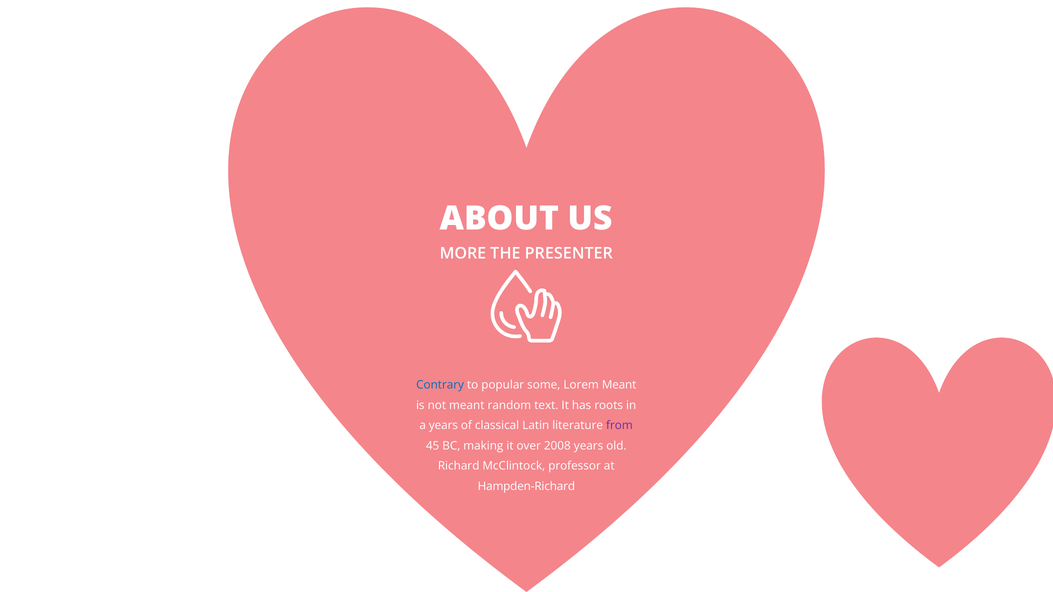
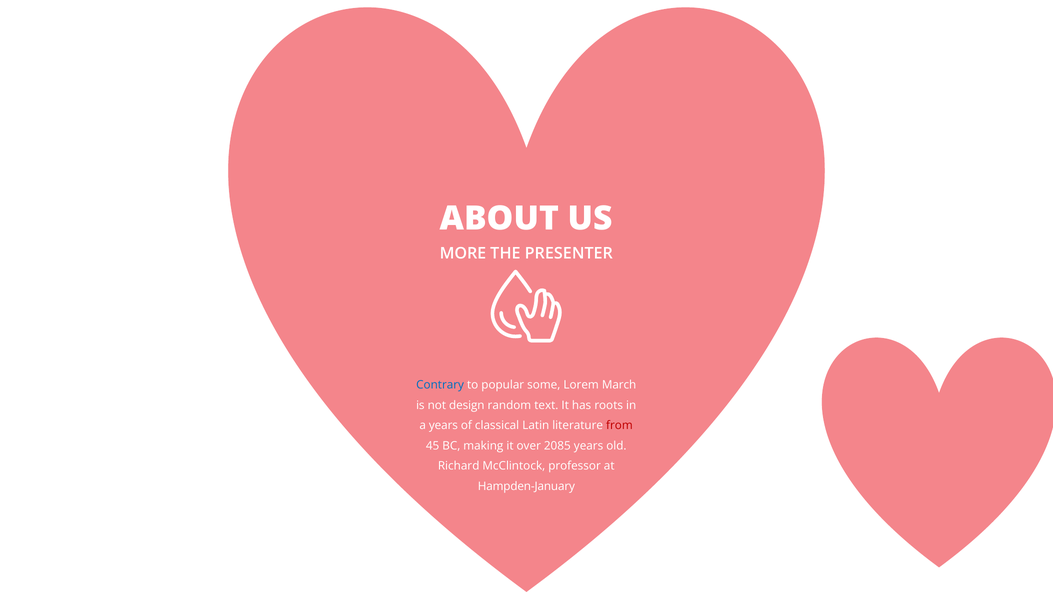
Lorem Meant: Meant -> March (619, 385)
not meant: meant -> design (467, 405)
from colour: purple -> red (619, 426)
2008: 2008 -> 2085 (557, 446)
Hampden-Richard: Hampden-Richard -> Hampden-January (526, 487)
